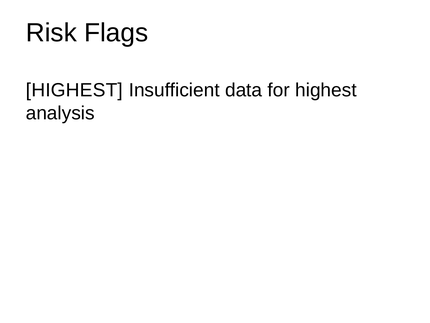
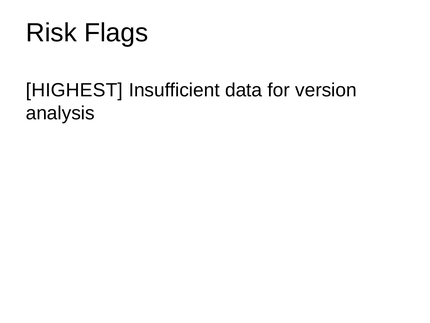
for highest: highest -> version (326, 90)
